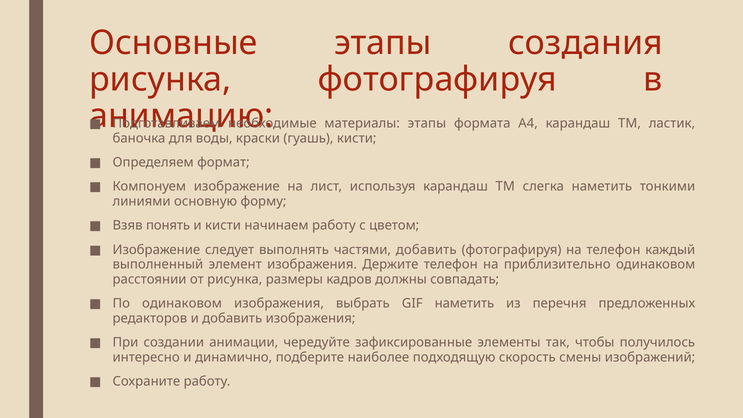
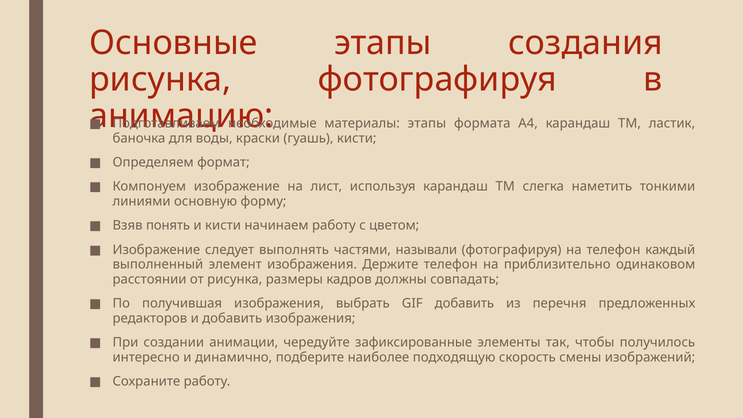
частями добавить: добавить -> называли (426, 250)
По одинаковом: одинаковом -> получившая (182, 304)
GIF наметить: наметить -> добавить (464, 304)
